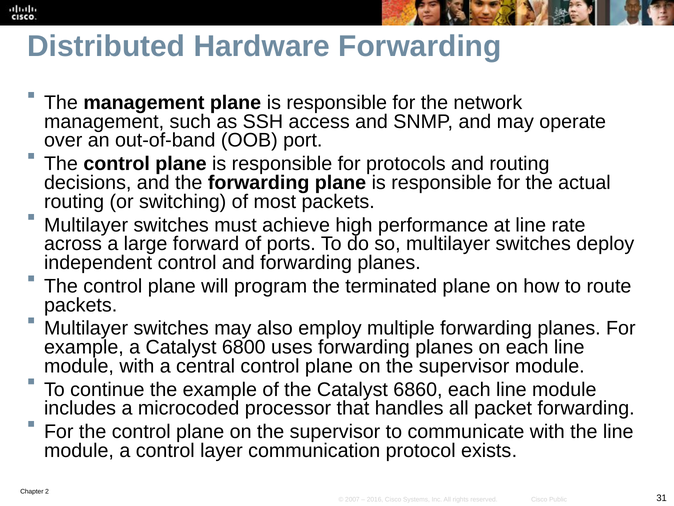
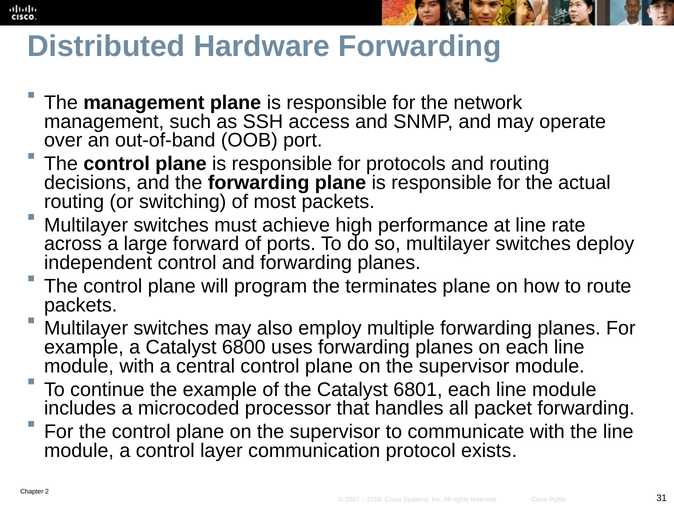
terminated: terminated -> terminates (391, 286)
6860: 6860 -> 6801 (418, 389)
